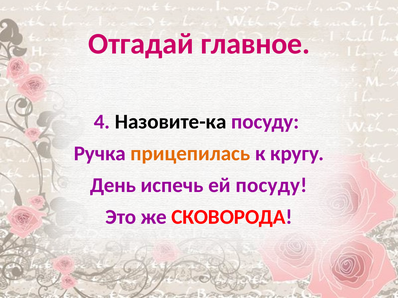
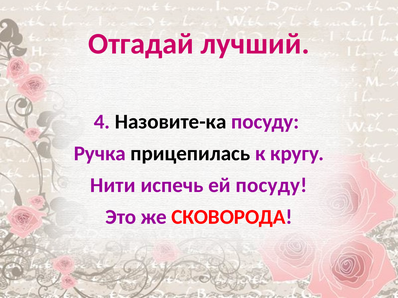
главное: главное -> лучший (255, 44)
прицепилась colour: orange -> black (190, 154)
День: День -> Нити (113, 185)
